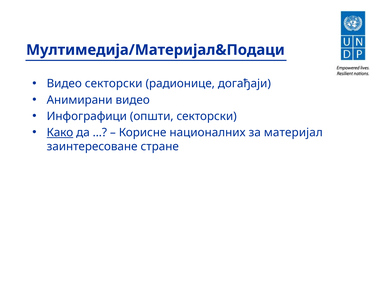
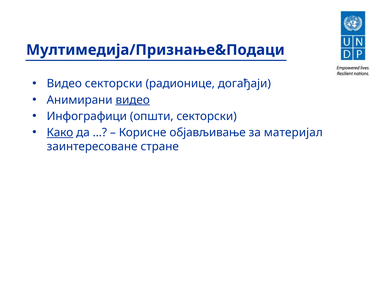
Мултимедија/Материјал&Подаци: Мултимедија/Материјал&Подаци -> Мултимедија/Признање&Подаци (155, 50)
видео underline: none -> present (133, 100)
националних: националних -> објављивање (208, 133)
